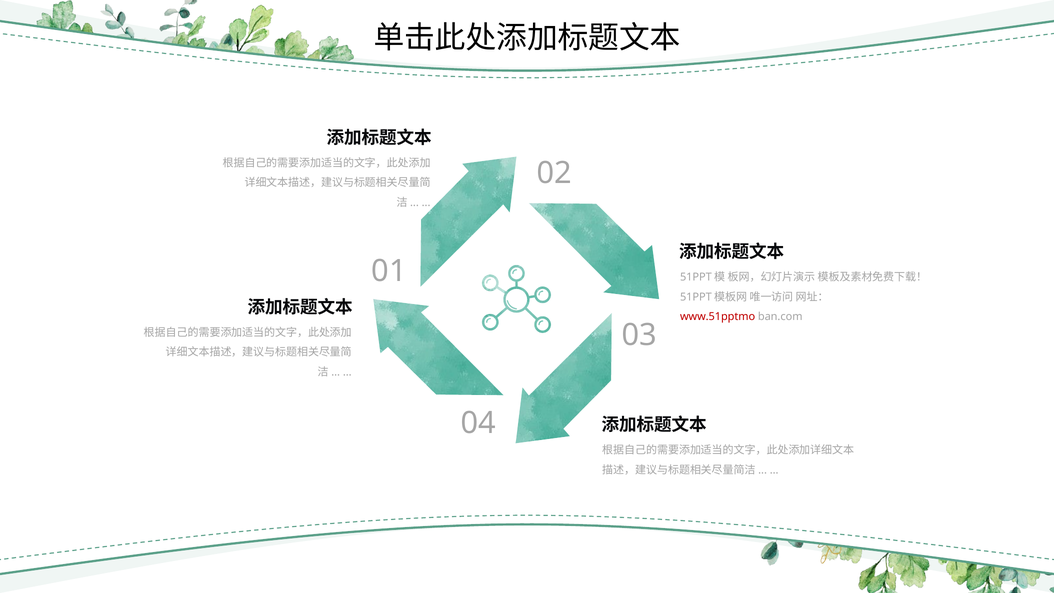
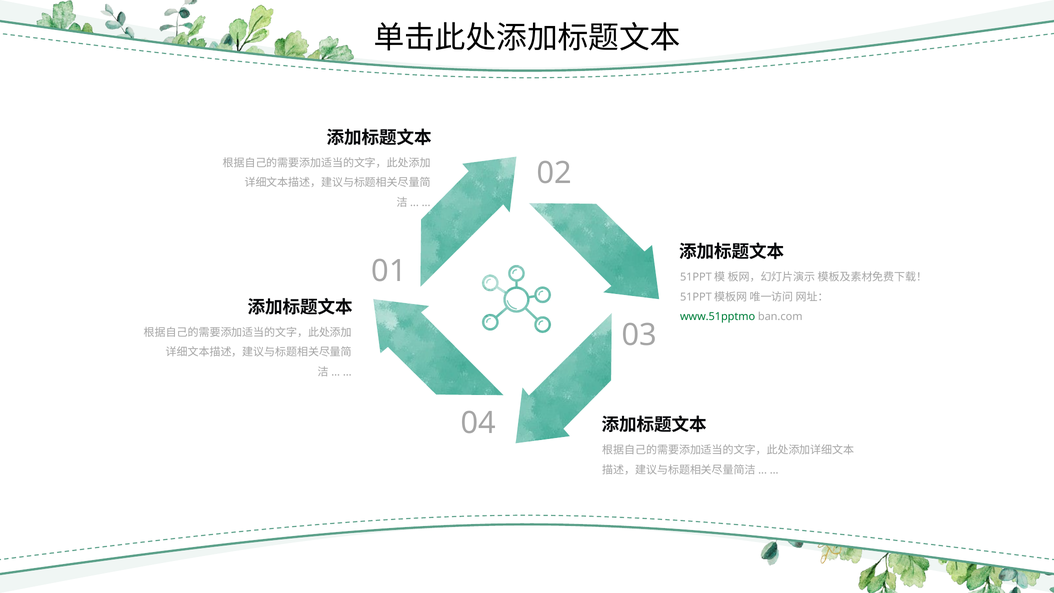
www.51pptmo colour: red -> green (718, 317)
